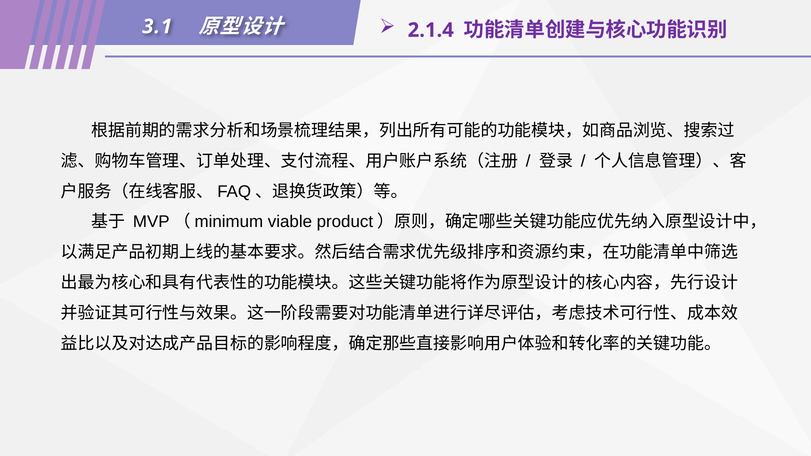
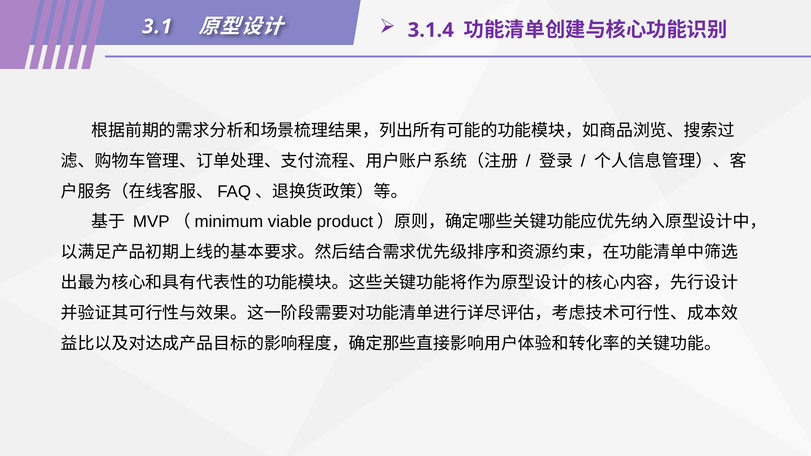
2.1.4: 2.1.4 -> 3.1.4 (431, 30)
